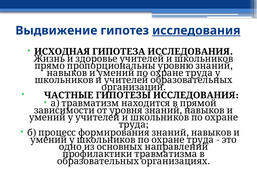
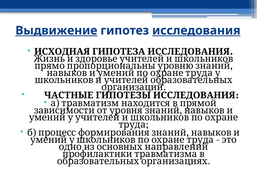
Выдвижение underline: none -> present (56, 30)
